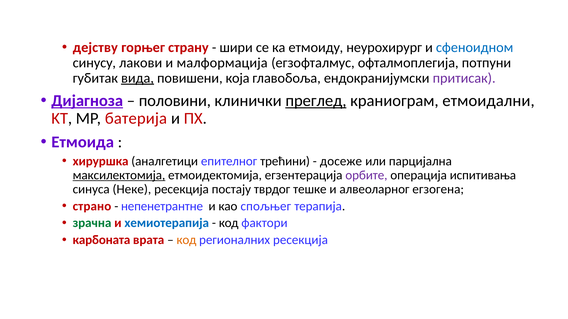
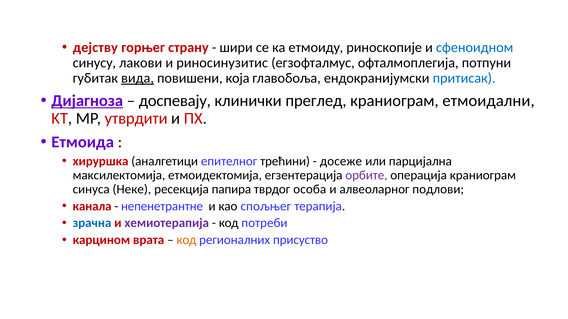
неурохирург: неурохирург -> риноскопије (384, 48)
малформација: малформација -> риносинузитис (222, 63)
притисак colour: purple -> blue (464, 78)
половини: половини -> доспевају (175, 101)
преглед underline: present -> none (316, 101)
батерија: батерија -> утврдити (136, 119)
максилектомија underline: present -> none (119, 175)
операција испитивања: испитивања -> краниограм (483, 175)
постају: постају -> папира (231, 189)
тешке: тешке -> особа (310, 189)
егзогена: егзогена -> подлови (438, 189)
страно: страно -> канала (92, 206)
зрачна colour: green -> blue (92, 223)
хемиотерапија colour: blue -> purple (167, 223)
фактори: фактори -> потреби (264, 223)
карбоната: карбоната -> карцином (101, 240)
регионалних ресекција: ресекција -> присуство (301, 240)
